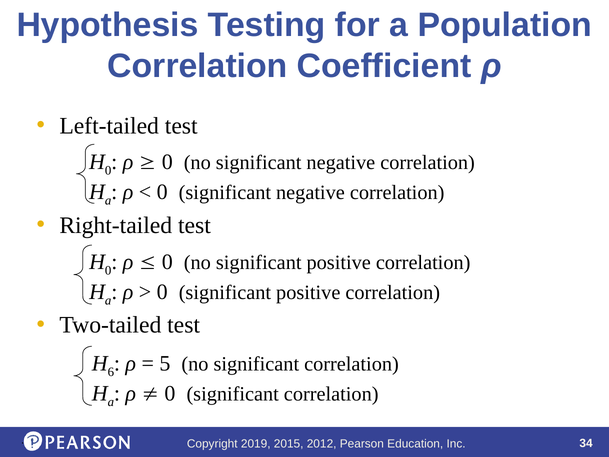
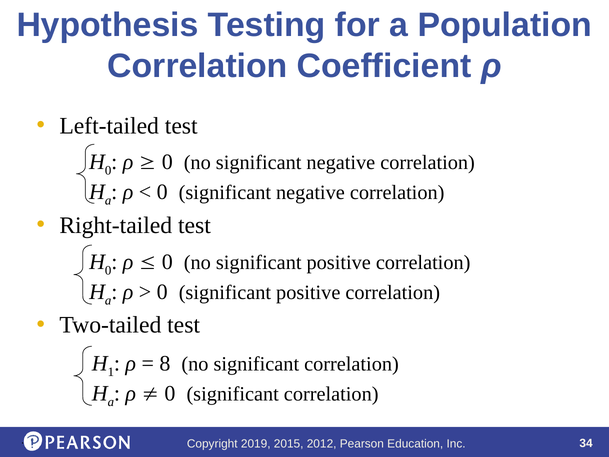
6: 6 -> 1 (111, 372)
5: 5 -> 8 (165, 363)
